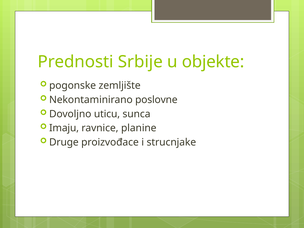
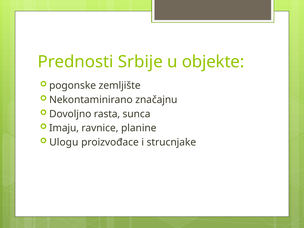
poslovne: poslovne -> značajnu (156, 100)
uticu: uticu -> rasta (107, 114)
Druge: Druge -> Ulogu (64, 142)
